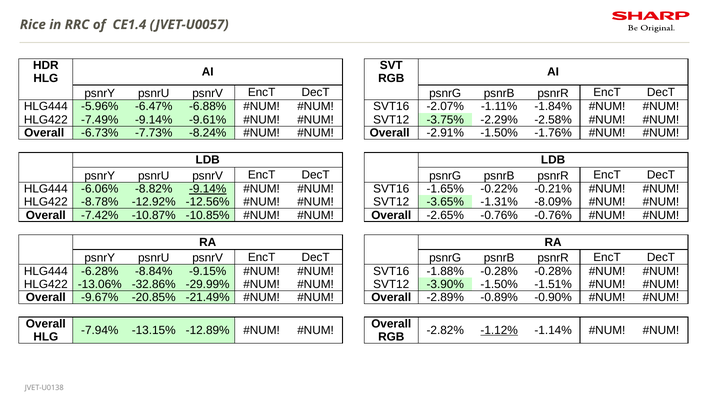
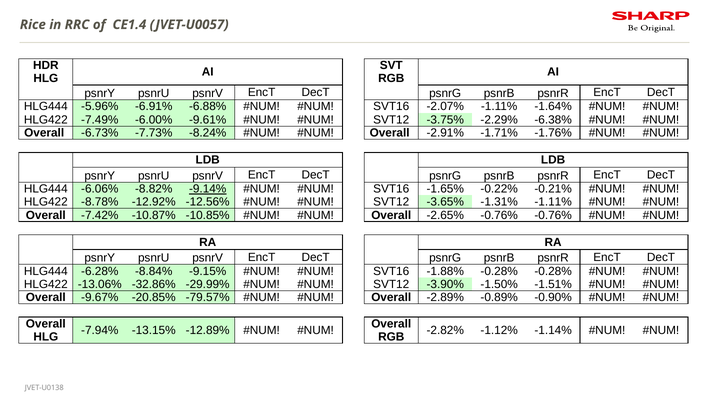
-6.47%: -6.47% -> -6.91% (154, 107)
-1.84%: -1.84% -> -1.64% (553, 107)
-7.49% -9.14%: -9.14% -> -6.00% (154, 120)
-2.58%: -2.58% -> -6.38% (553, 120)
-2.91% -1.50%: -1.50% -> -1.71% (499, 133)
-1.31% -8.09%: -8.09% -> -1.11% (553, 202)
-21.49%: -21.49% -> -79.57% (208, 297)
-1.12% underline: present -> none (499, 330)
